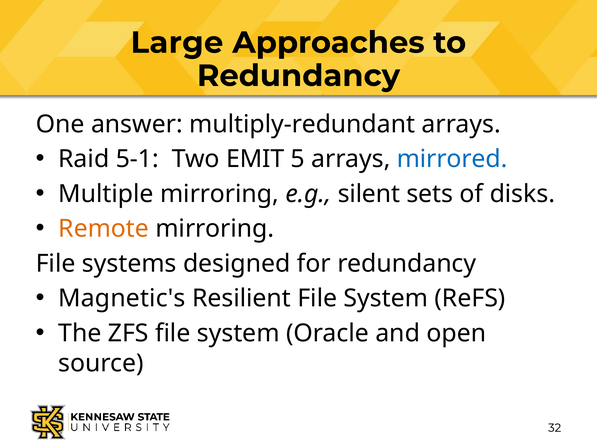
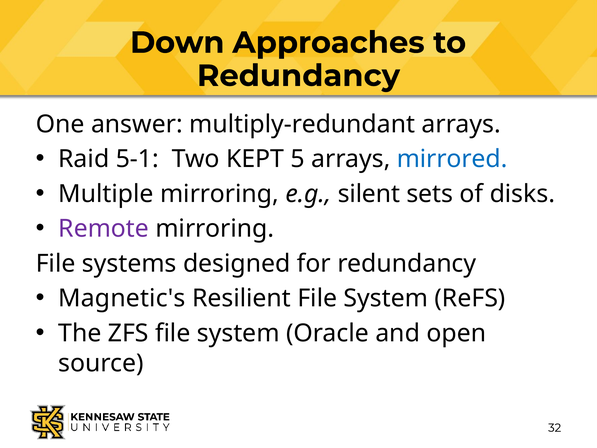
Large: Large -> Down (177, 43)
EMIT: EMIT -> KEPT (255, 159)
Remote colour: orange -> purple (104, 229)
